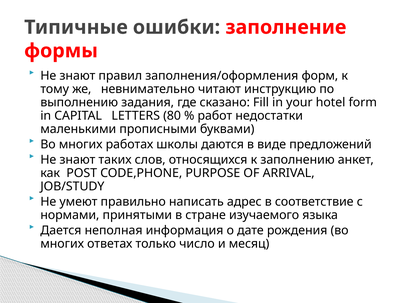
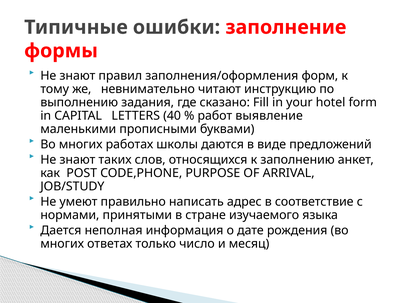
80: 80 -> 40 (172, 116)
недостатки: недостатки -> выявление (269, 116)
